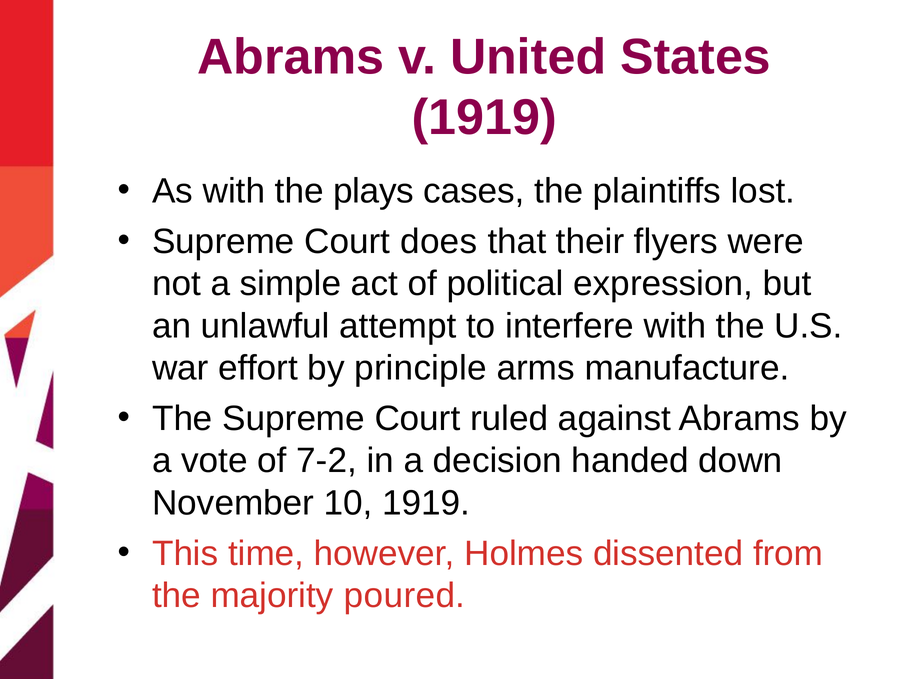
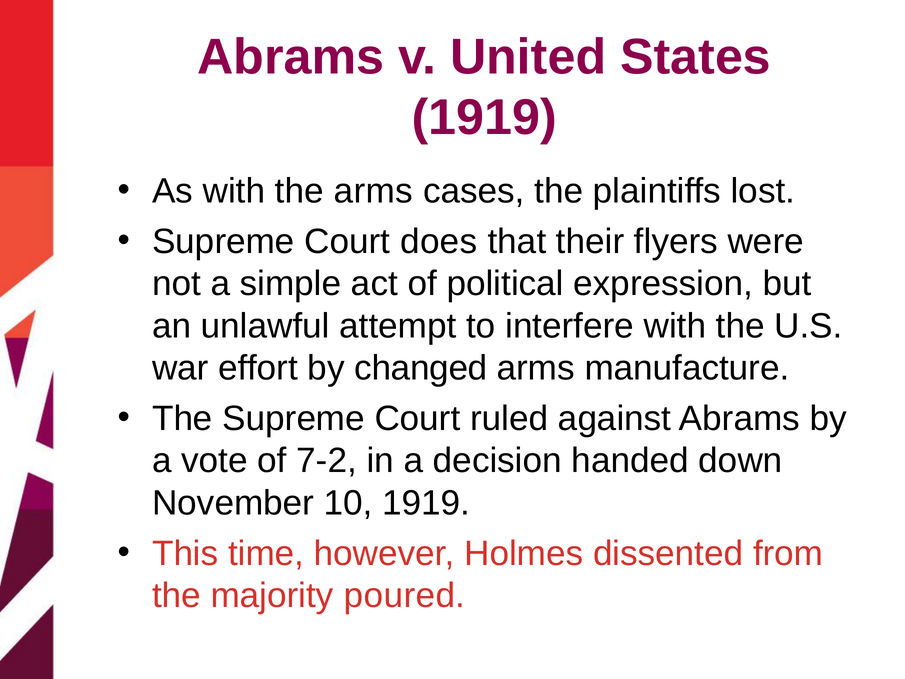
the plays: plays -> arms (373, 191)
principle: principle -> changed (421, 368)
